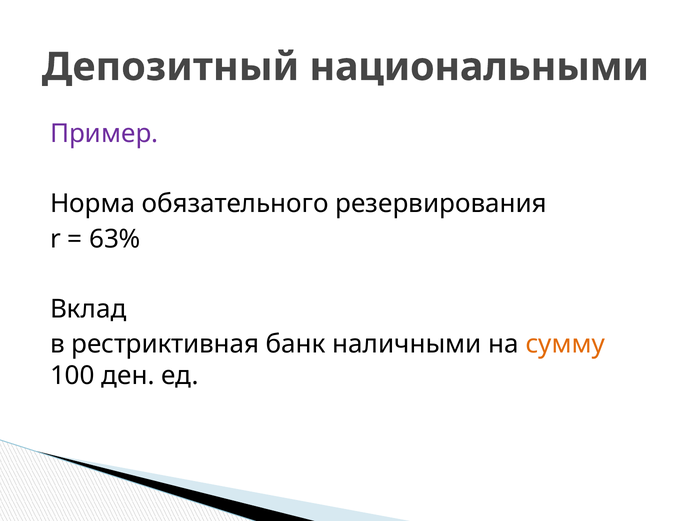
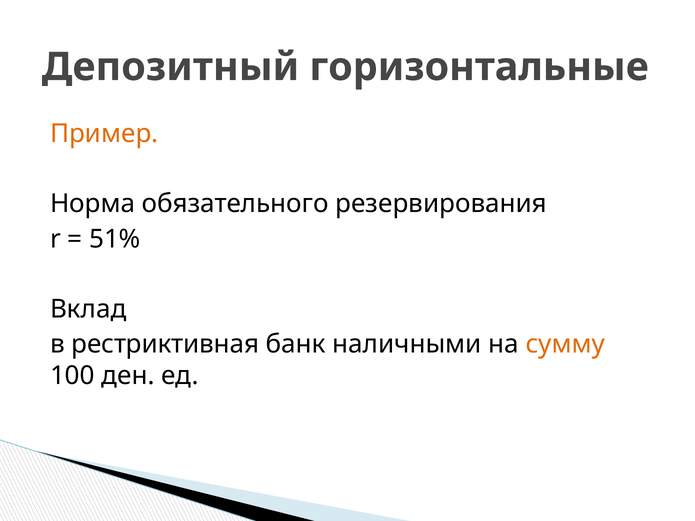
национальными: национальными -> горизонтальные (479, 67)
Пример colour: purple -> orange (104, 134)
63%: 63% -> 51% (115, 239)
